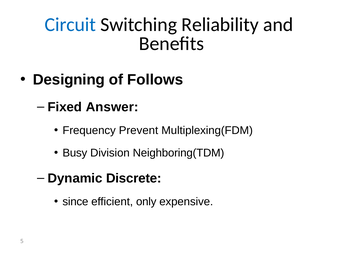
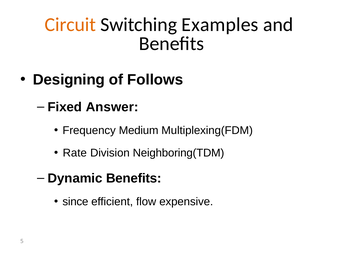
Circuit colour: blue -> orange (70, 25)
Reliability: Reliability -> Examples (220, 25)
Prevent: Prevent -> Medium (139, 131)
Busy: Busy -> Rate (75, 153)
Dynamic Discrete: Discrete -> Benefits (134, 179)
only: only -> flow (146, 202)
